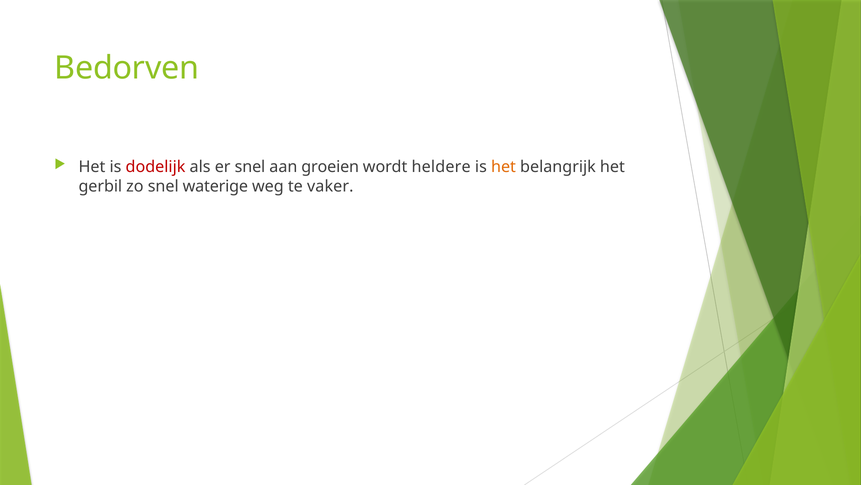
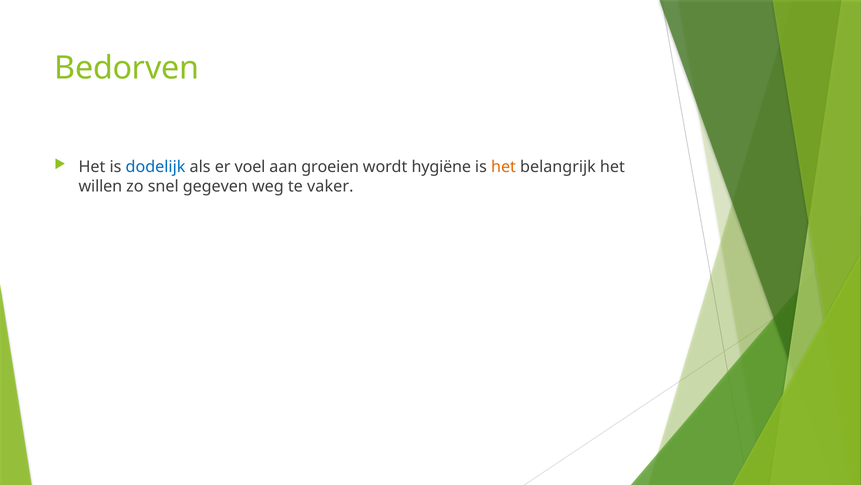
dodelijk colour: red -> blue (156, 167)
er snel: snel -> voel (250, 167)
heldere: heldere -> hygiëne (441, 167)
gerbil: gerbil -> willen (100, 186)
waterige: waterige -> gegeven (215, 186)
